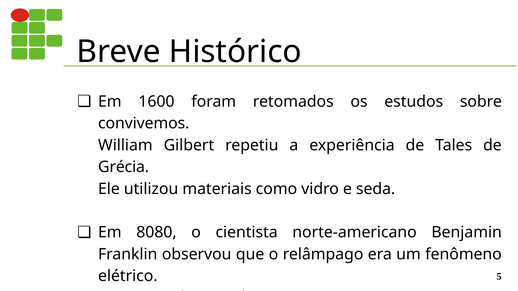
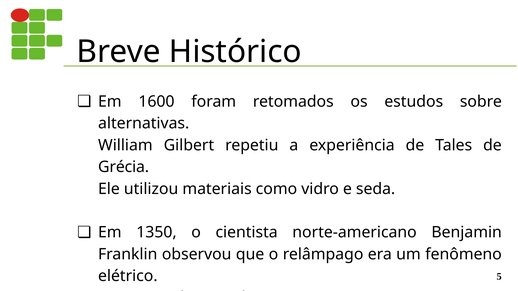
convivemos: convivemos -> alternativas (144, 124)
8080: 8080 -> 1350 (156, 233)
